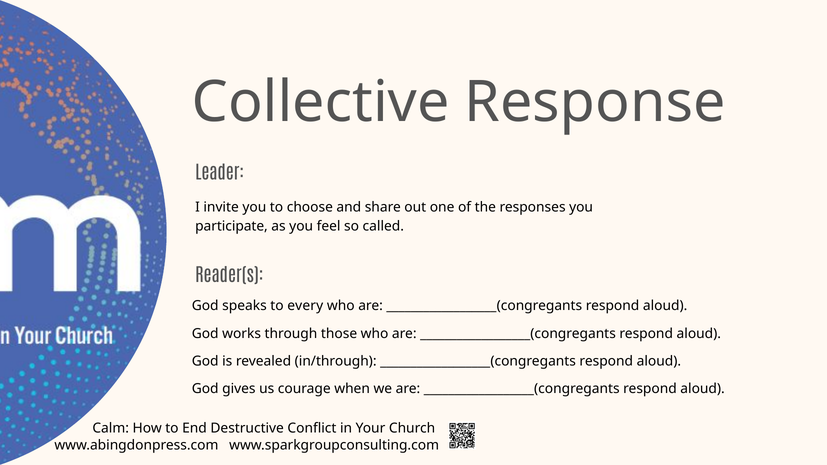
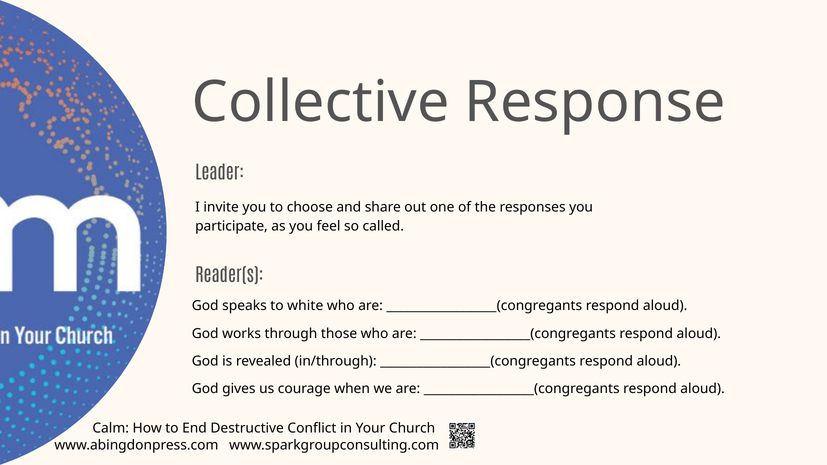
every: every -> white (305, 306)
